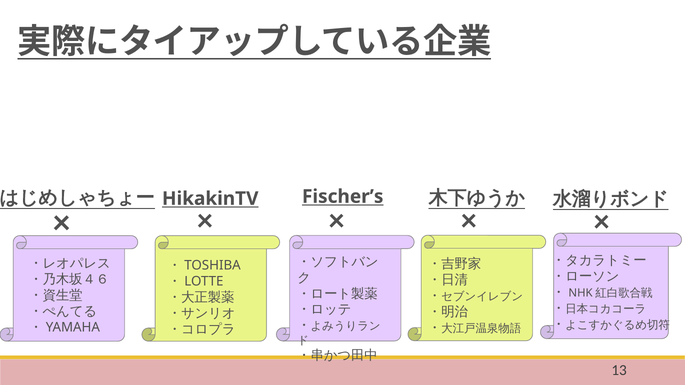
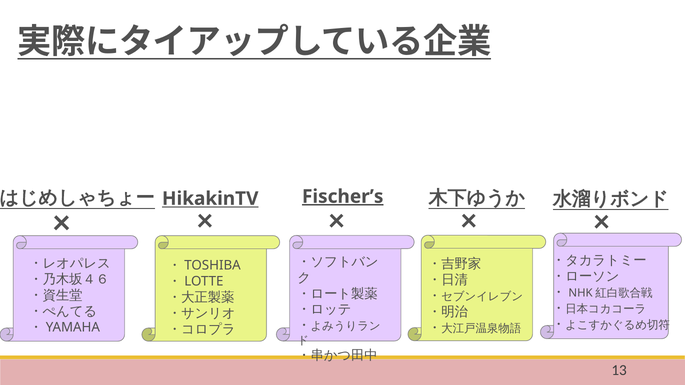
Fischer’s underline: none -> present (343, 197)
